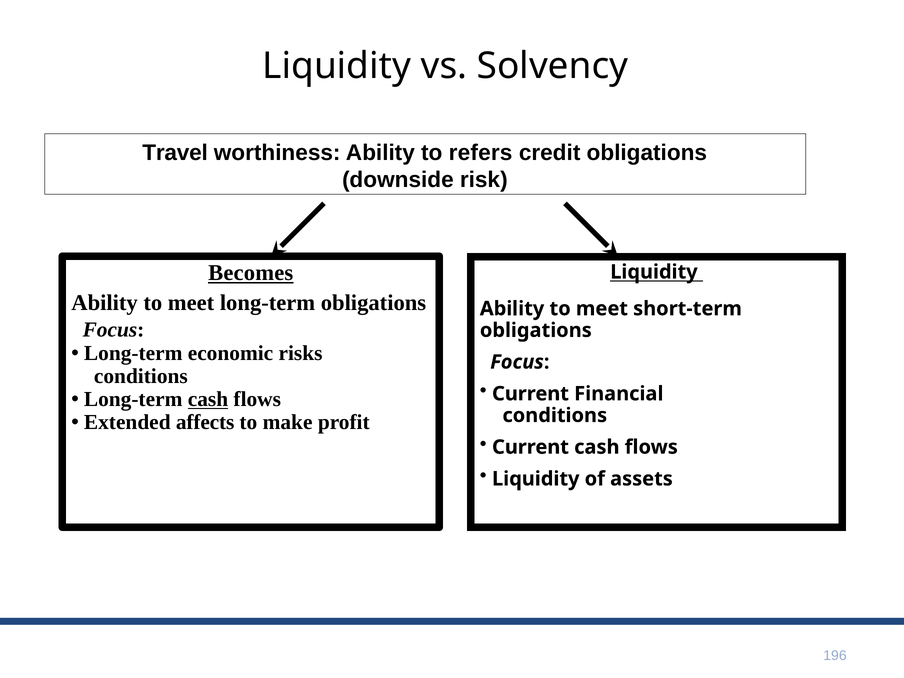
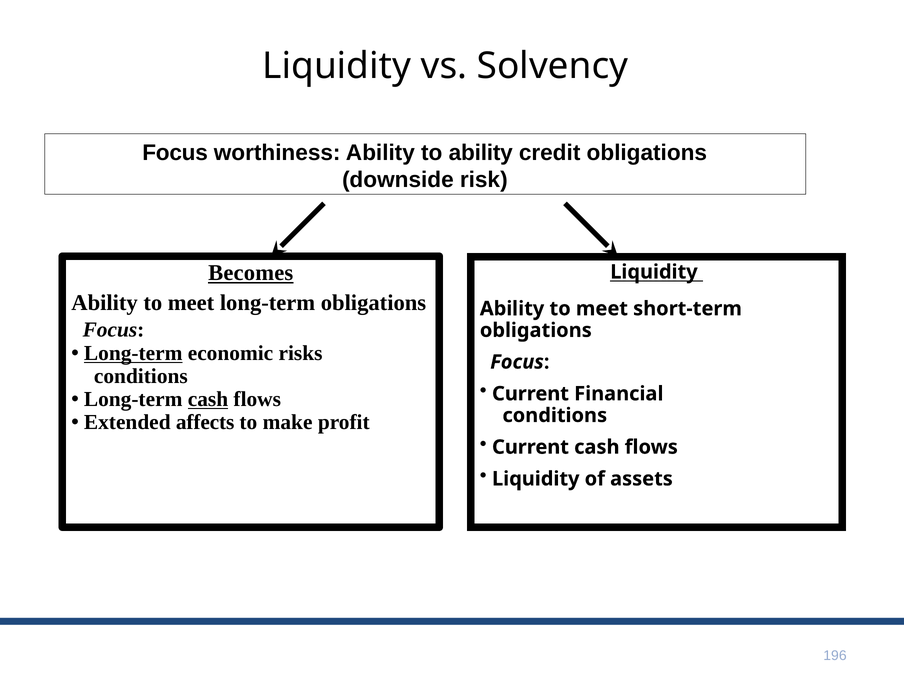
Travel: Travel -> Focus (175, 153)
to refers: refers -> ability (481, 153)
Long-term underline: none -> present (133, 353)
